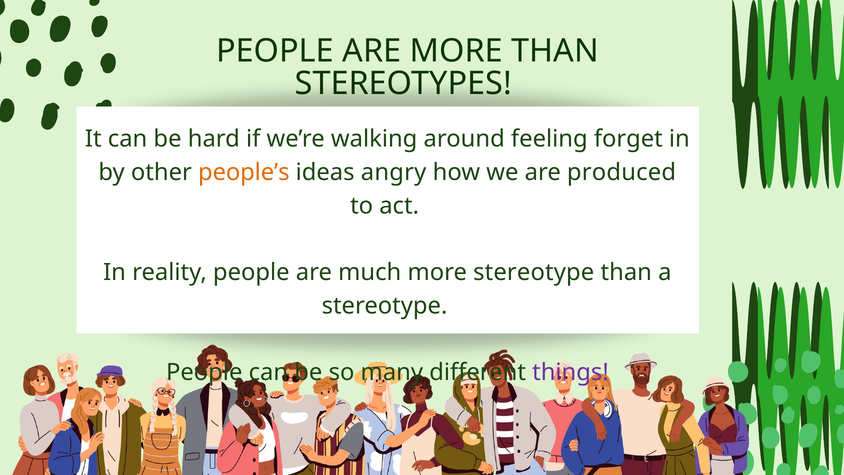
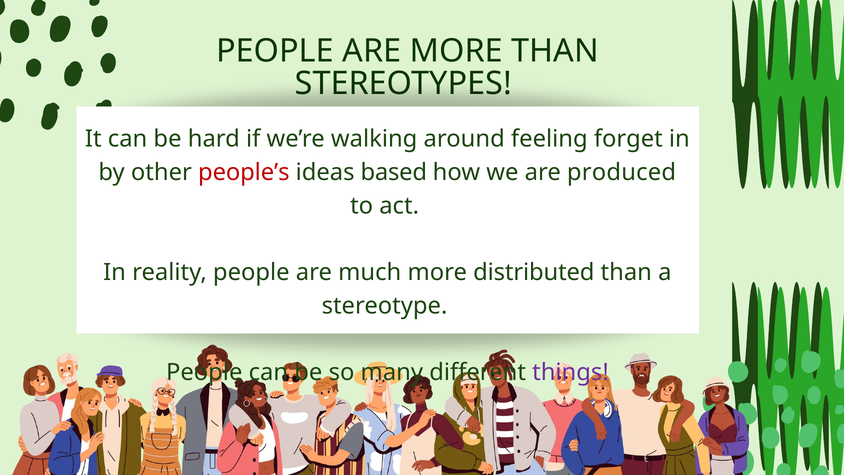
people’s colour: orange -> red (244, 172)
angry: angry -> based (394, 172)
more stereotype: stereotype -> distributed (534, 272)
